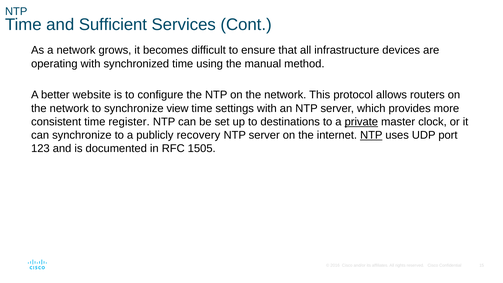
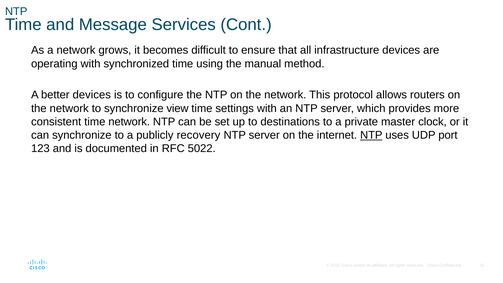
Sufficient: Sufficient -> Message (113, 25)
better website: website -> devices (92, 95)
time register: register -> network (129, 122)
private underline: present -> none (361, 122)
1505: 1505 -> 5022 (202, 149)
